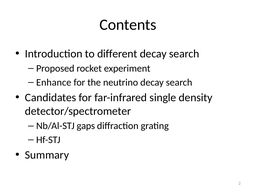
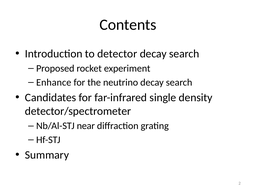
different: different -> detector (117, 54)
gaps: gaps -> near (86, 126)
